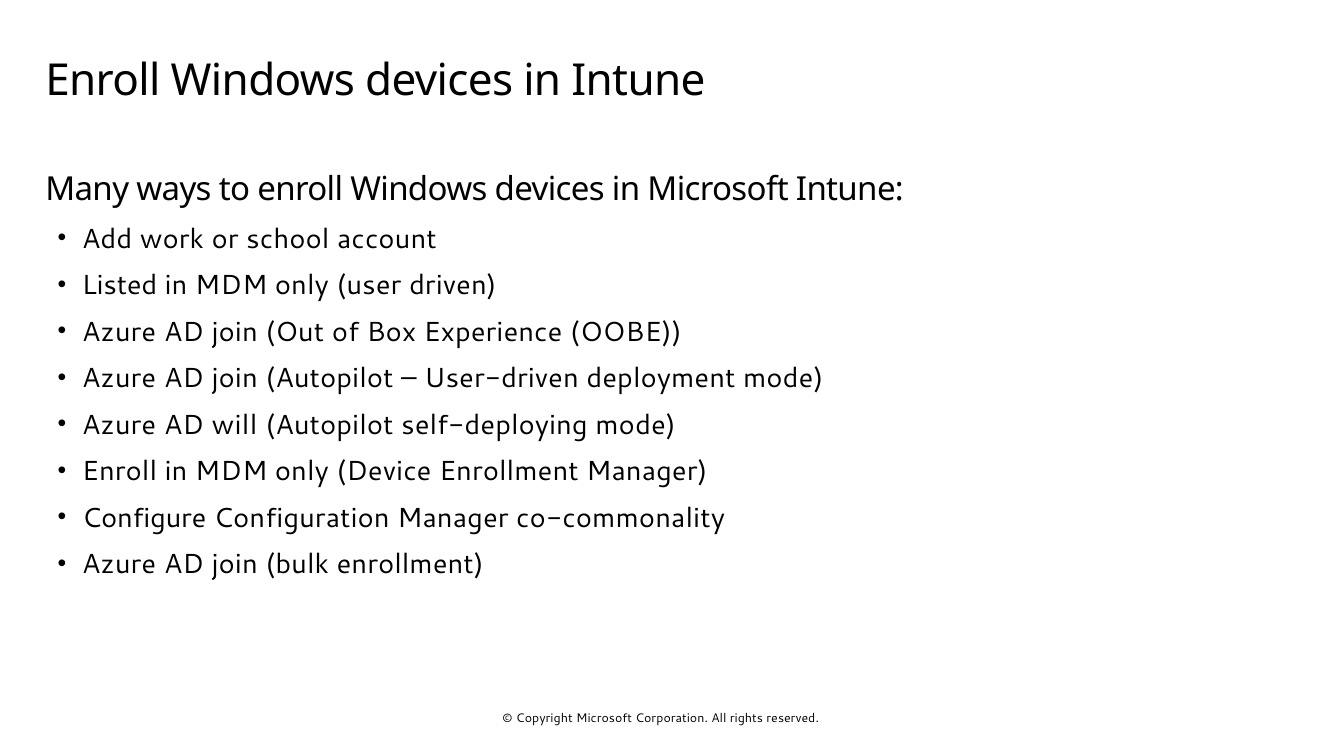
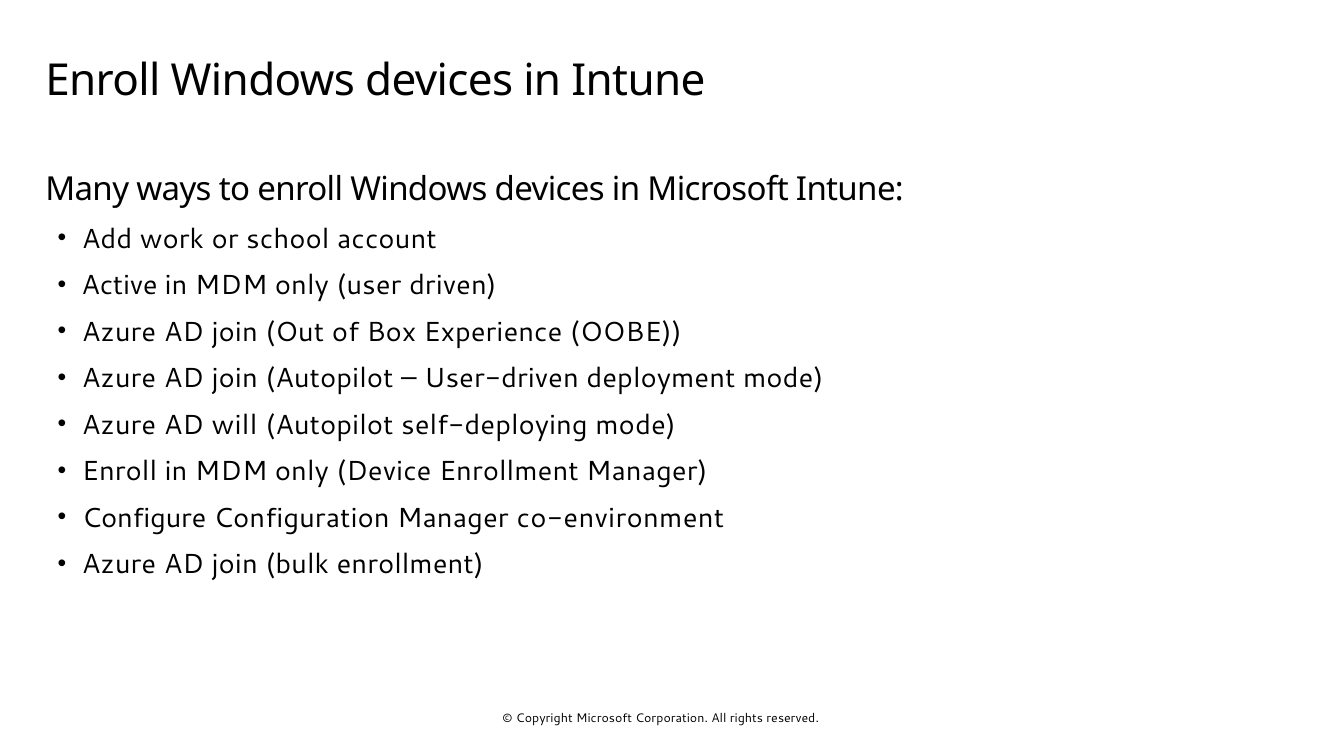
Listed: Listed -> Active (120, 286)
co-commonality: co-commonality -> co-environment (620, 518)
